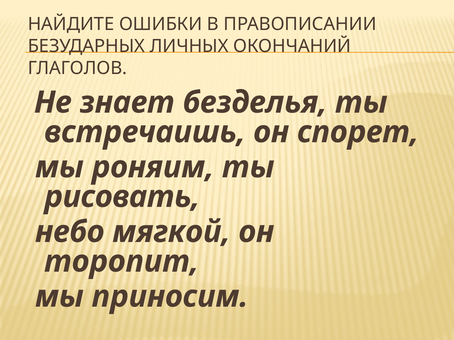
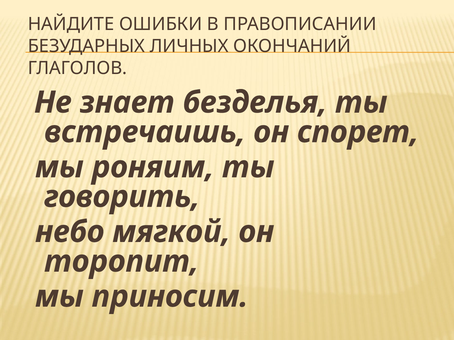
рисовать: рисовать -> говорить (122, 197)
